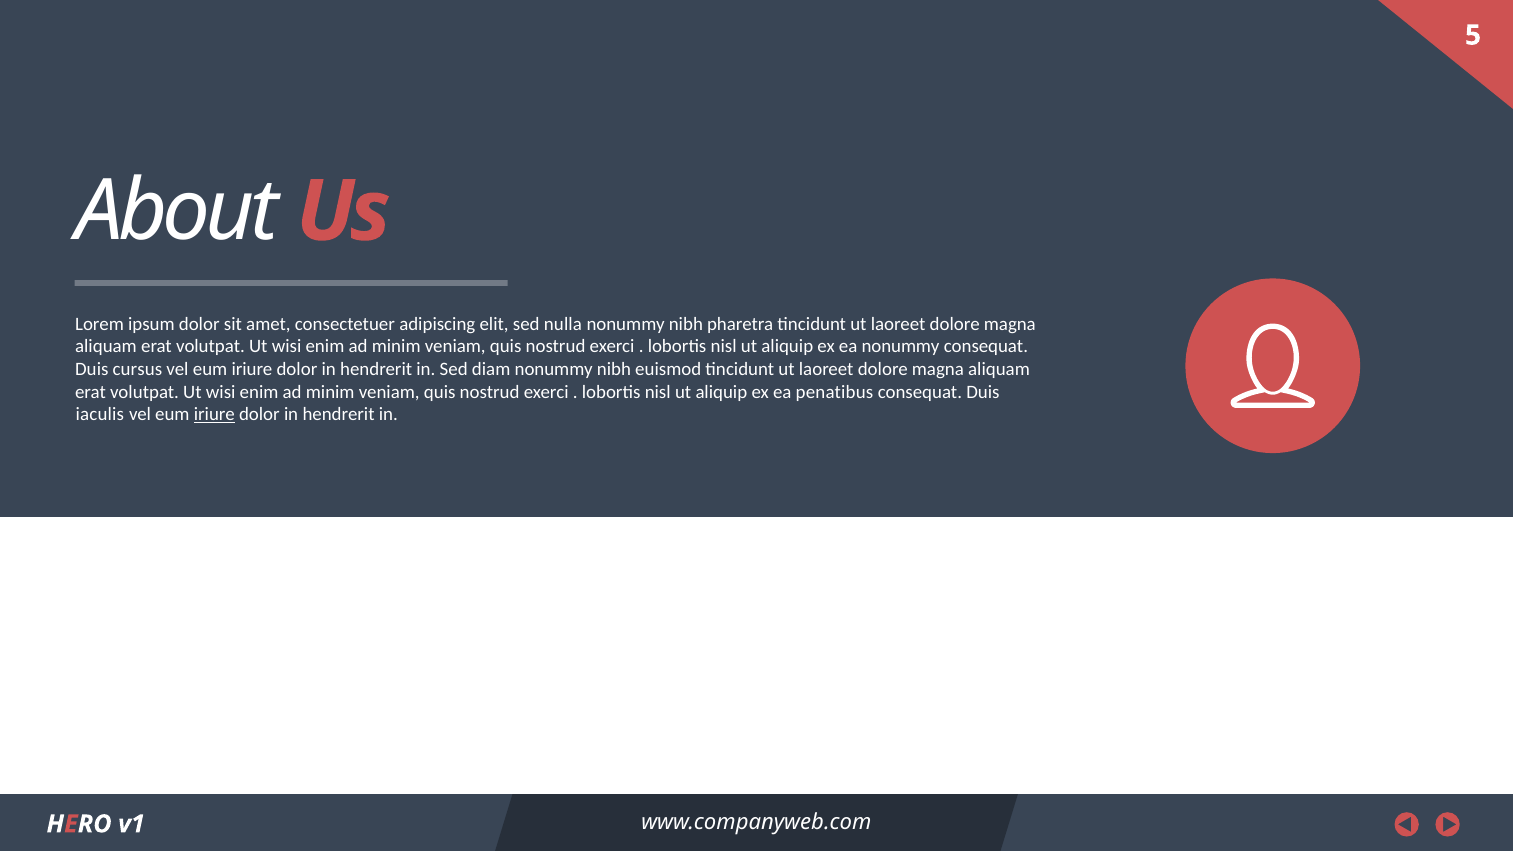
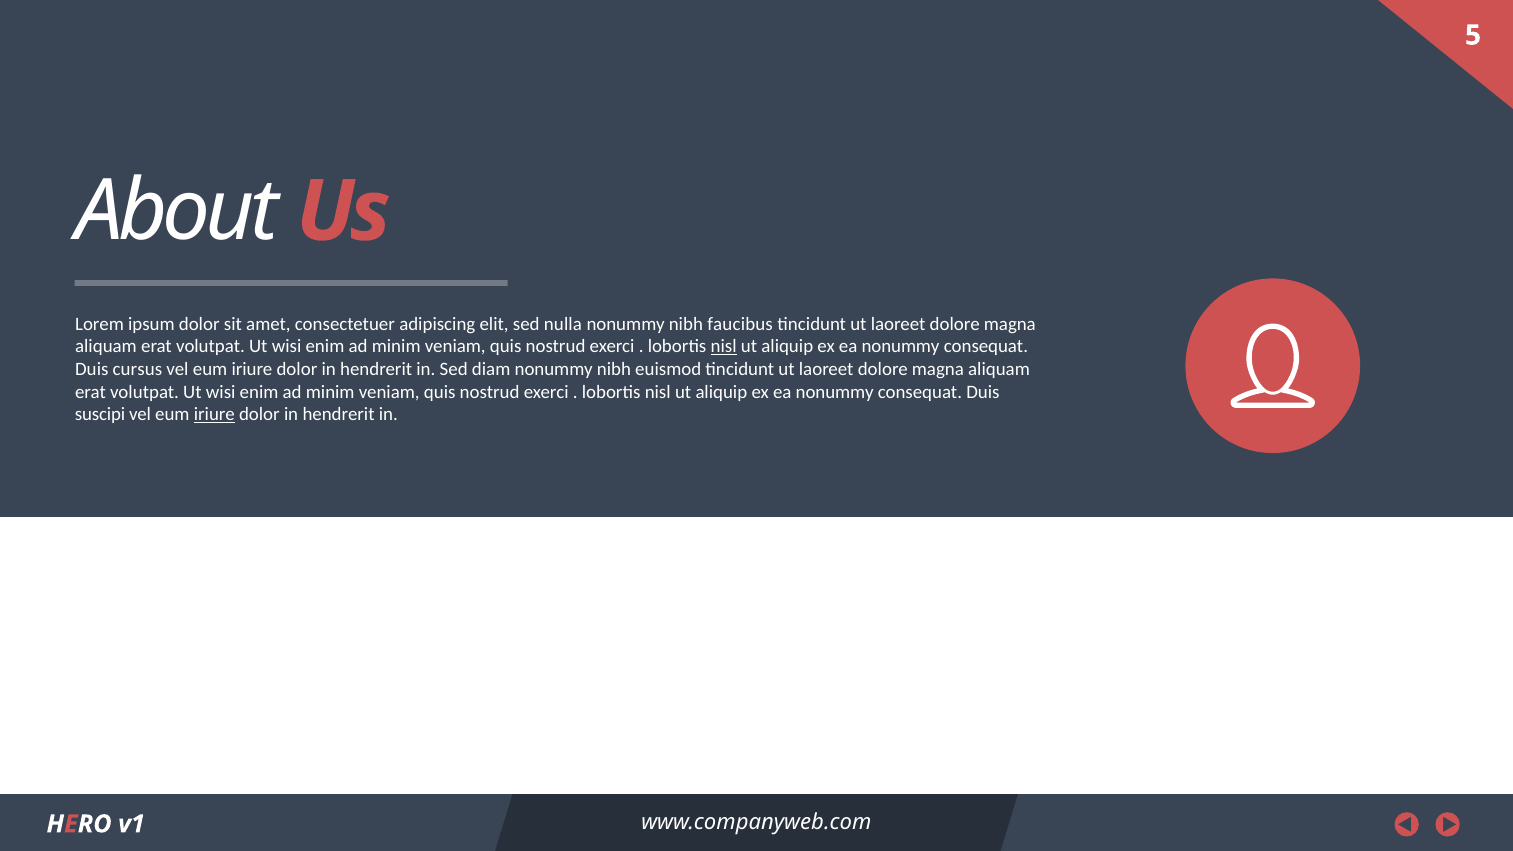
pharetra: pharetra -> faucibus (740, 324)
nisl underline: none -> present (724, 347)
penatibus: penatibus -> nonummy (835, 392)
iaculis: iaculis -> suscipi (100, 415)
